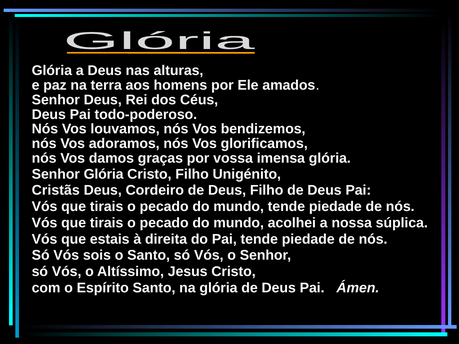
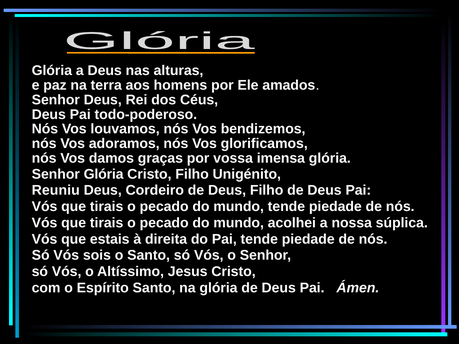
Cristãs: Cristãs -> Reuniu (56, 190)
